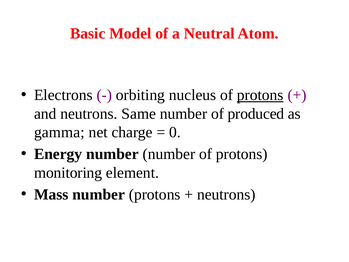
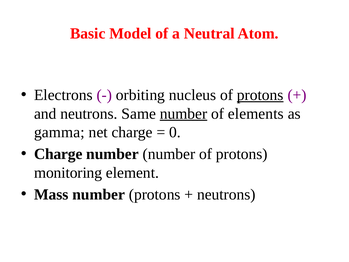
number underline: none -> present (184, 114)
produced: produced -> elements (256, 114)
Energy: Energy -> Charge (58, 154)
